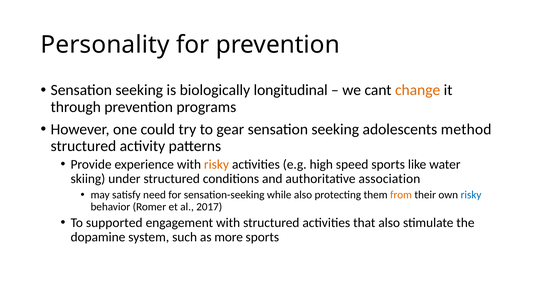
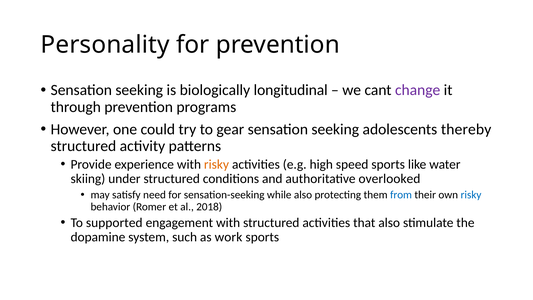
change colour: orange -> purple (418, 90)
method: method -> thereby (466, 129)
association: association -> overlooked (389, 179)
from colour: orange -> blue (401, 195)
2017: 2017 -> 2018 (209, 207)
more: more -> work (228, 237)
